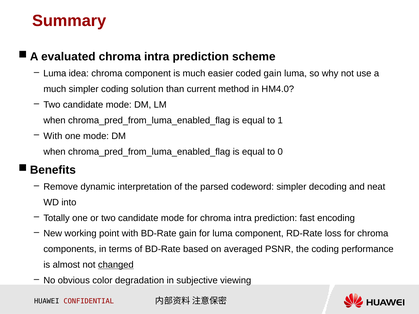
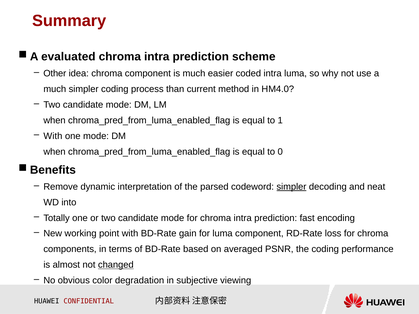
Luma: Luma -> Other (55, 74)
coded gain: gain -> intra (273, 74)
solution: solution -> process (147, 89)
simpler underline: none -> present (291, 187)
